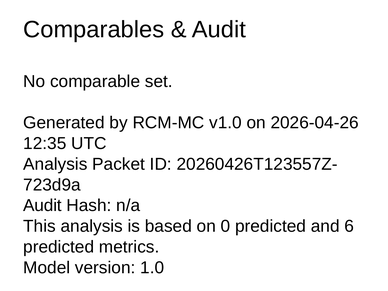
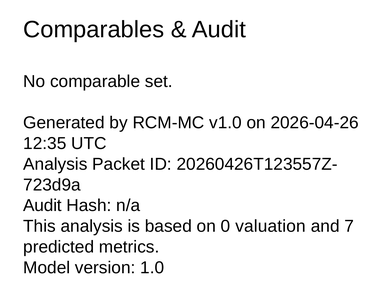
0 predicted: predicted -> valuation (270, 226)
6: 6 -> 7 (349, 226)
